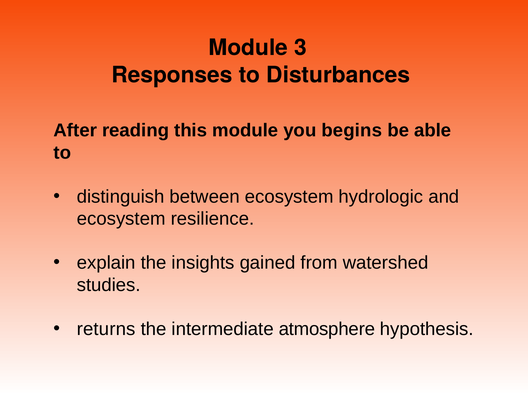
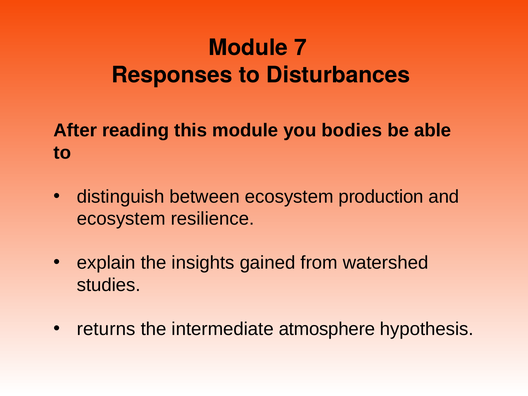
3: 3 -> 7 (301, 48)
begins: begins -> bodies (352, 130)
hydrologic: hydrologic -> production (381, 197)
